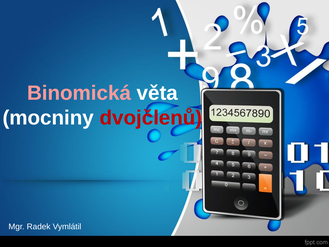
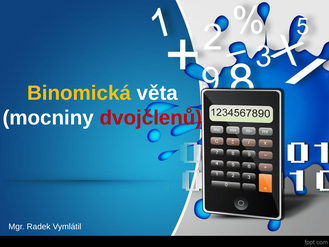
Binomická colour: pink -> yellow (79, 93)
